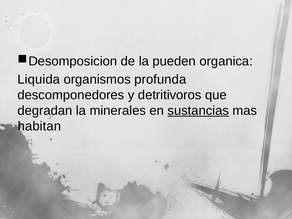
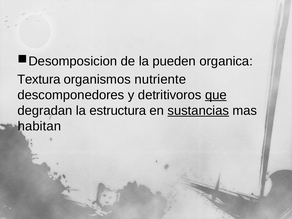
Liquida: Liquida -> Textura (39, 79)
profunda: profunda -> nutriente (160, 79)
que underline: none -> present (216, 95)
minerales: minerales -> estructura (118, 111)
